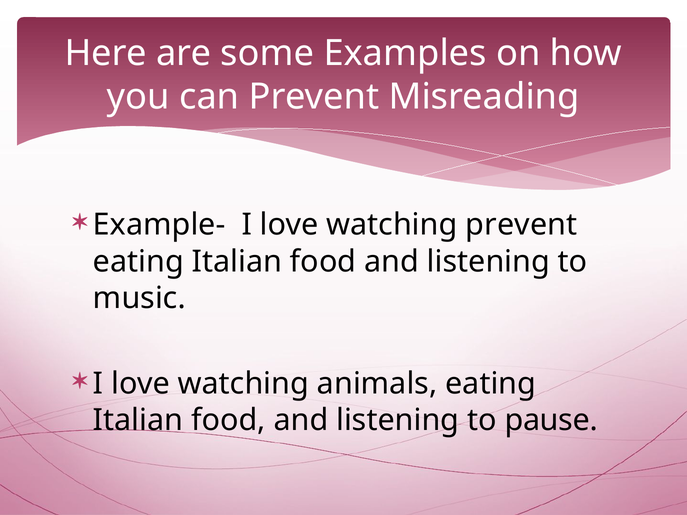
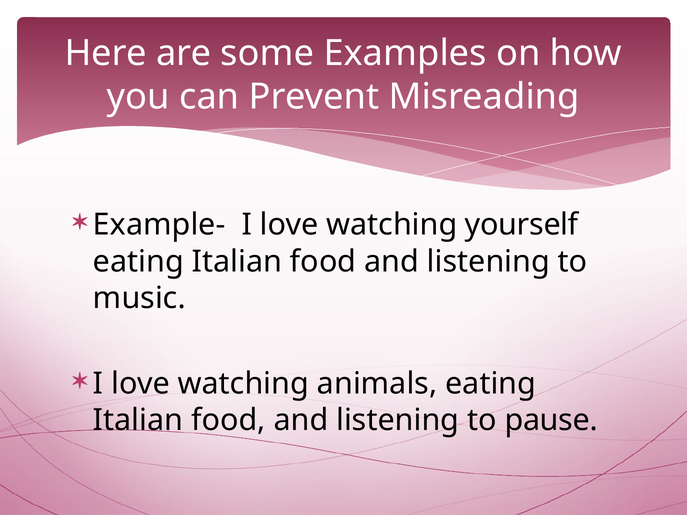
watching prevent: prevent -> yourself (522, 225)
